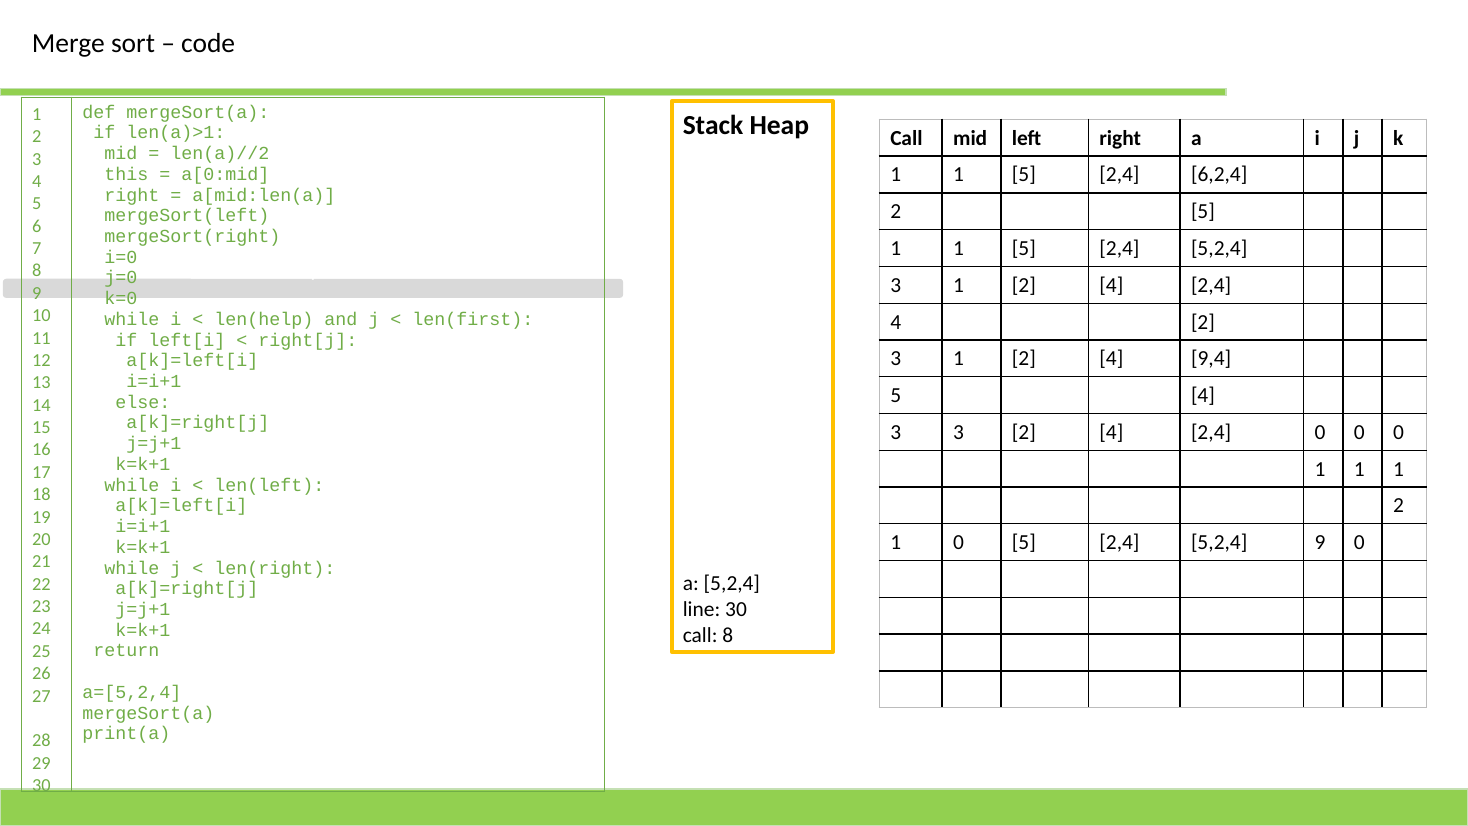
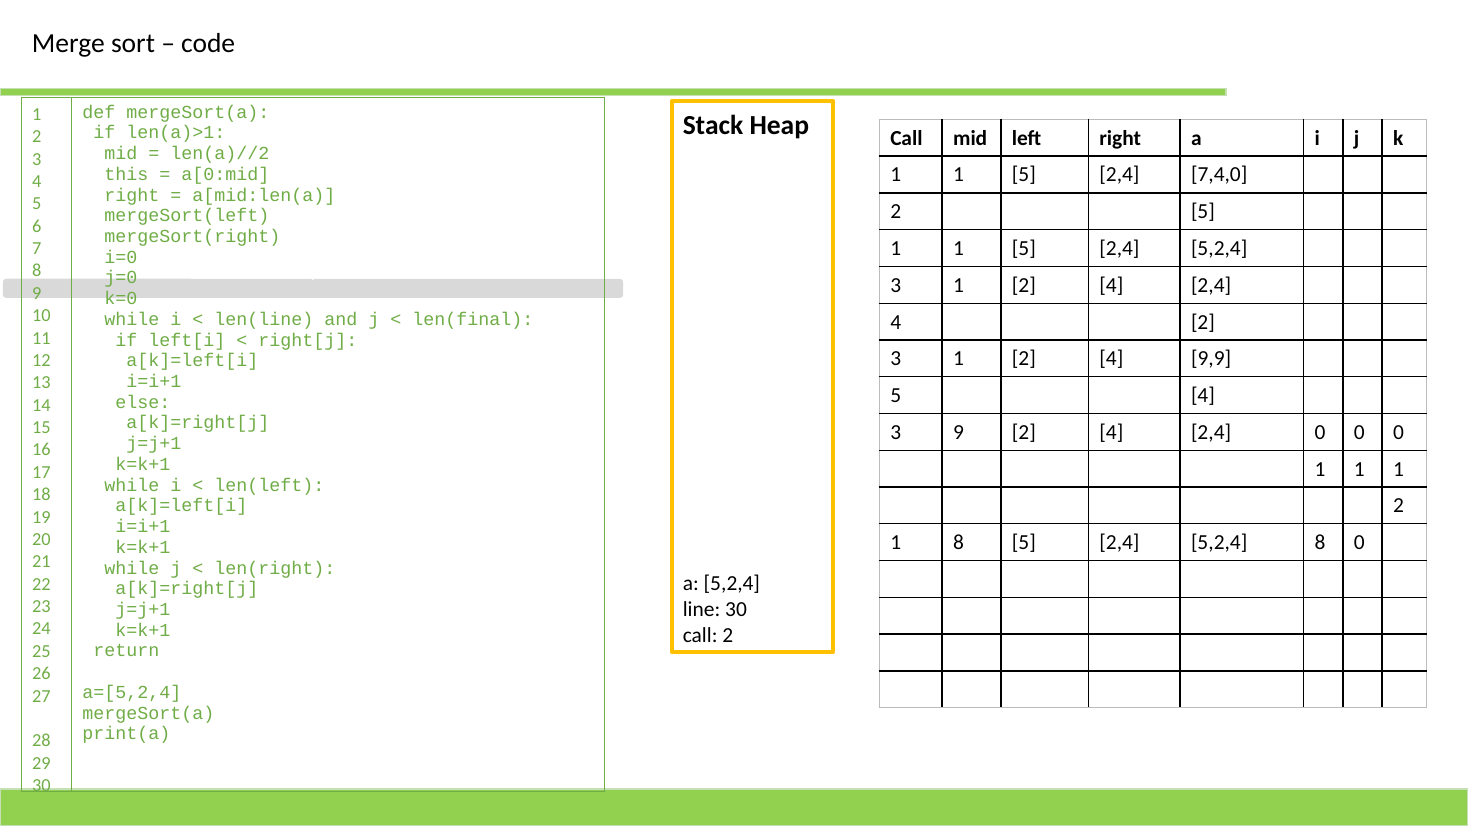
6,2,4: 6,2,4 -> 7,4,0 (1219, 175)
len(help: len(help -> len(line (264, 319)
len(first: len(first -> len(final (473, 319)
9,4: 9,4 -> 9,9 (1211, 359)
3 3: 3 -> 9 (959, 432)
1 0: 0 -> 8 (959, 542)
5,2,4 9: 9 -> 8 (1320, 542)
call 8: 8 -> 2 (728, 635)
